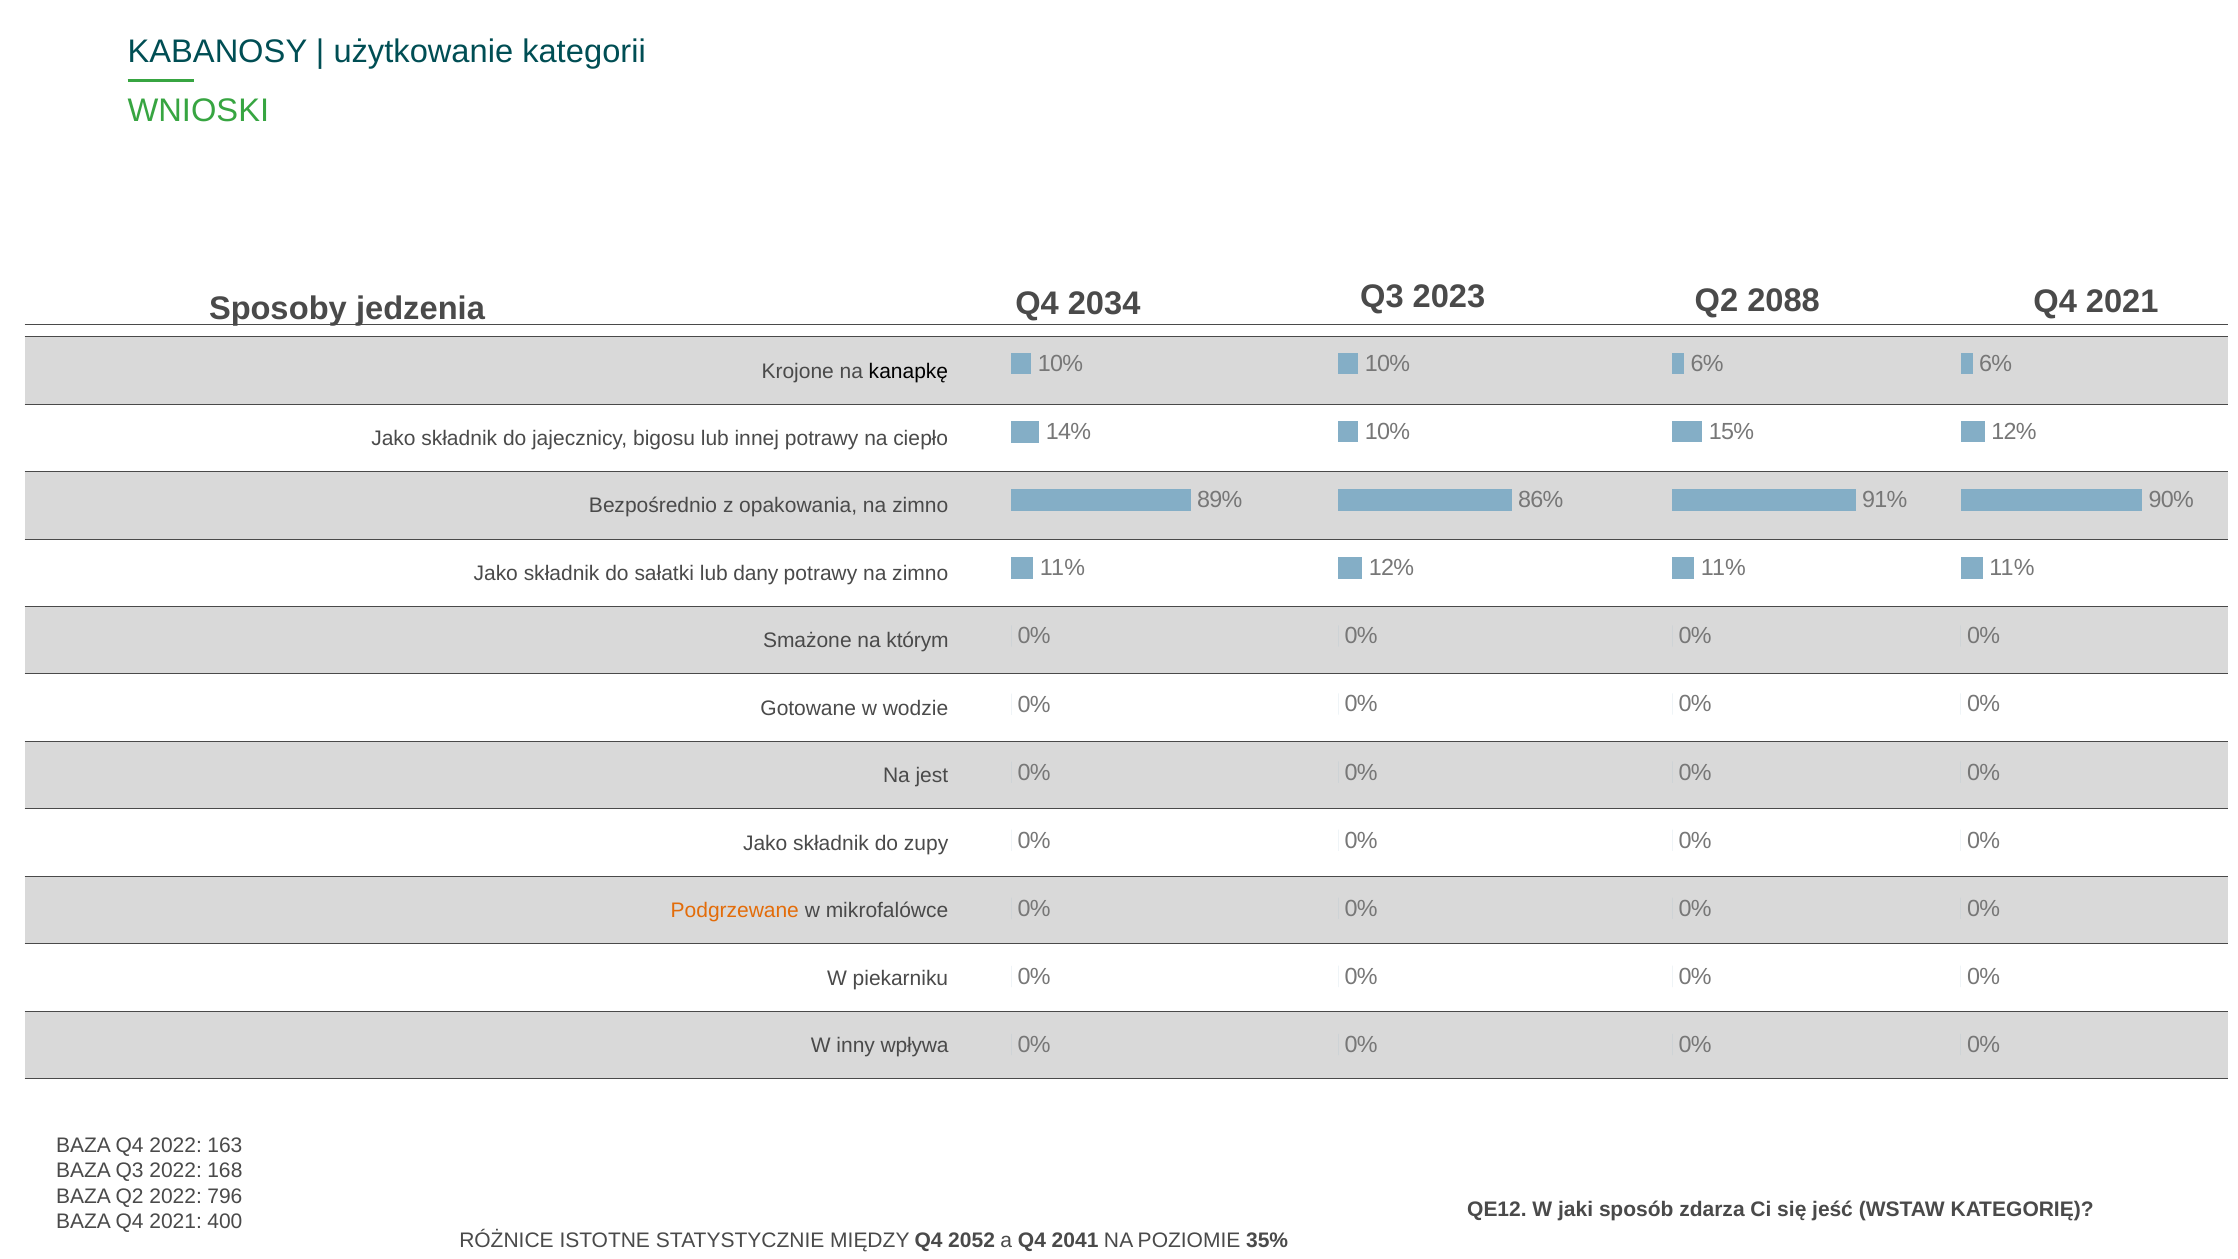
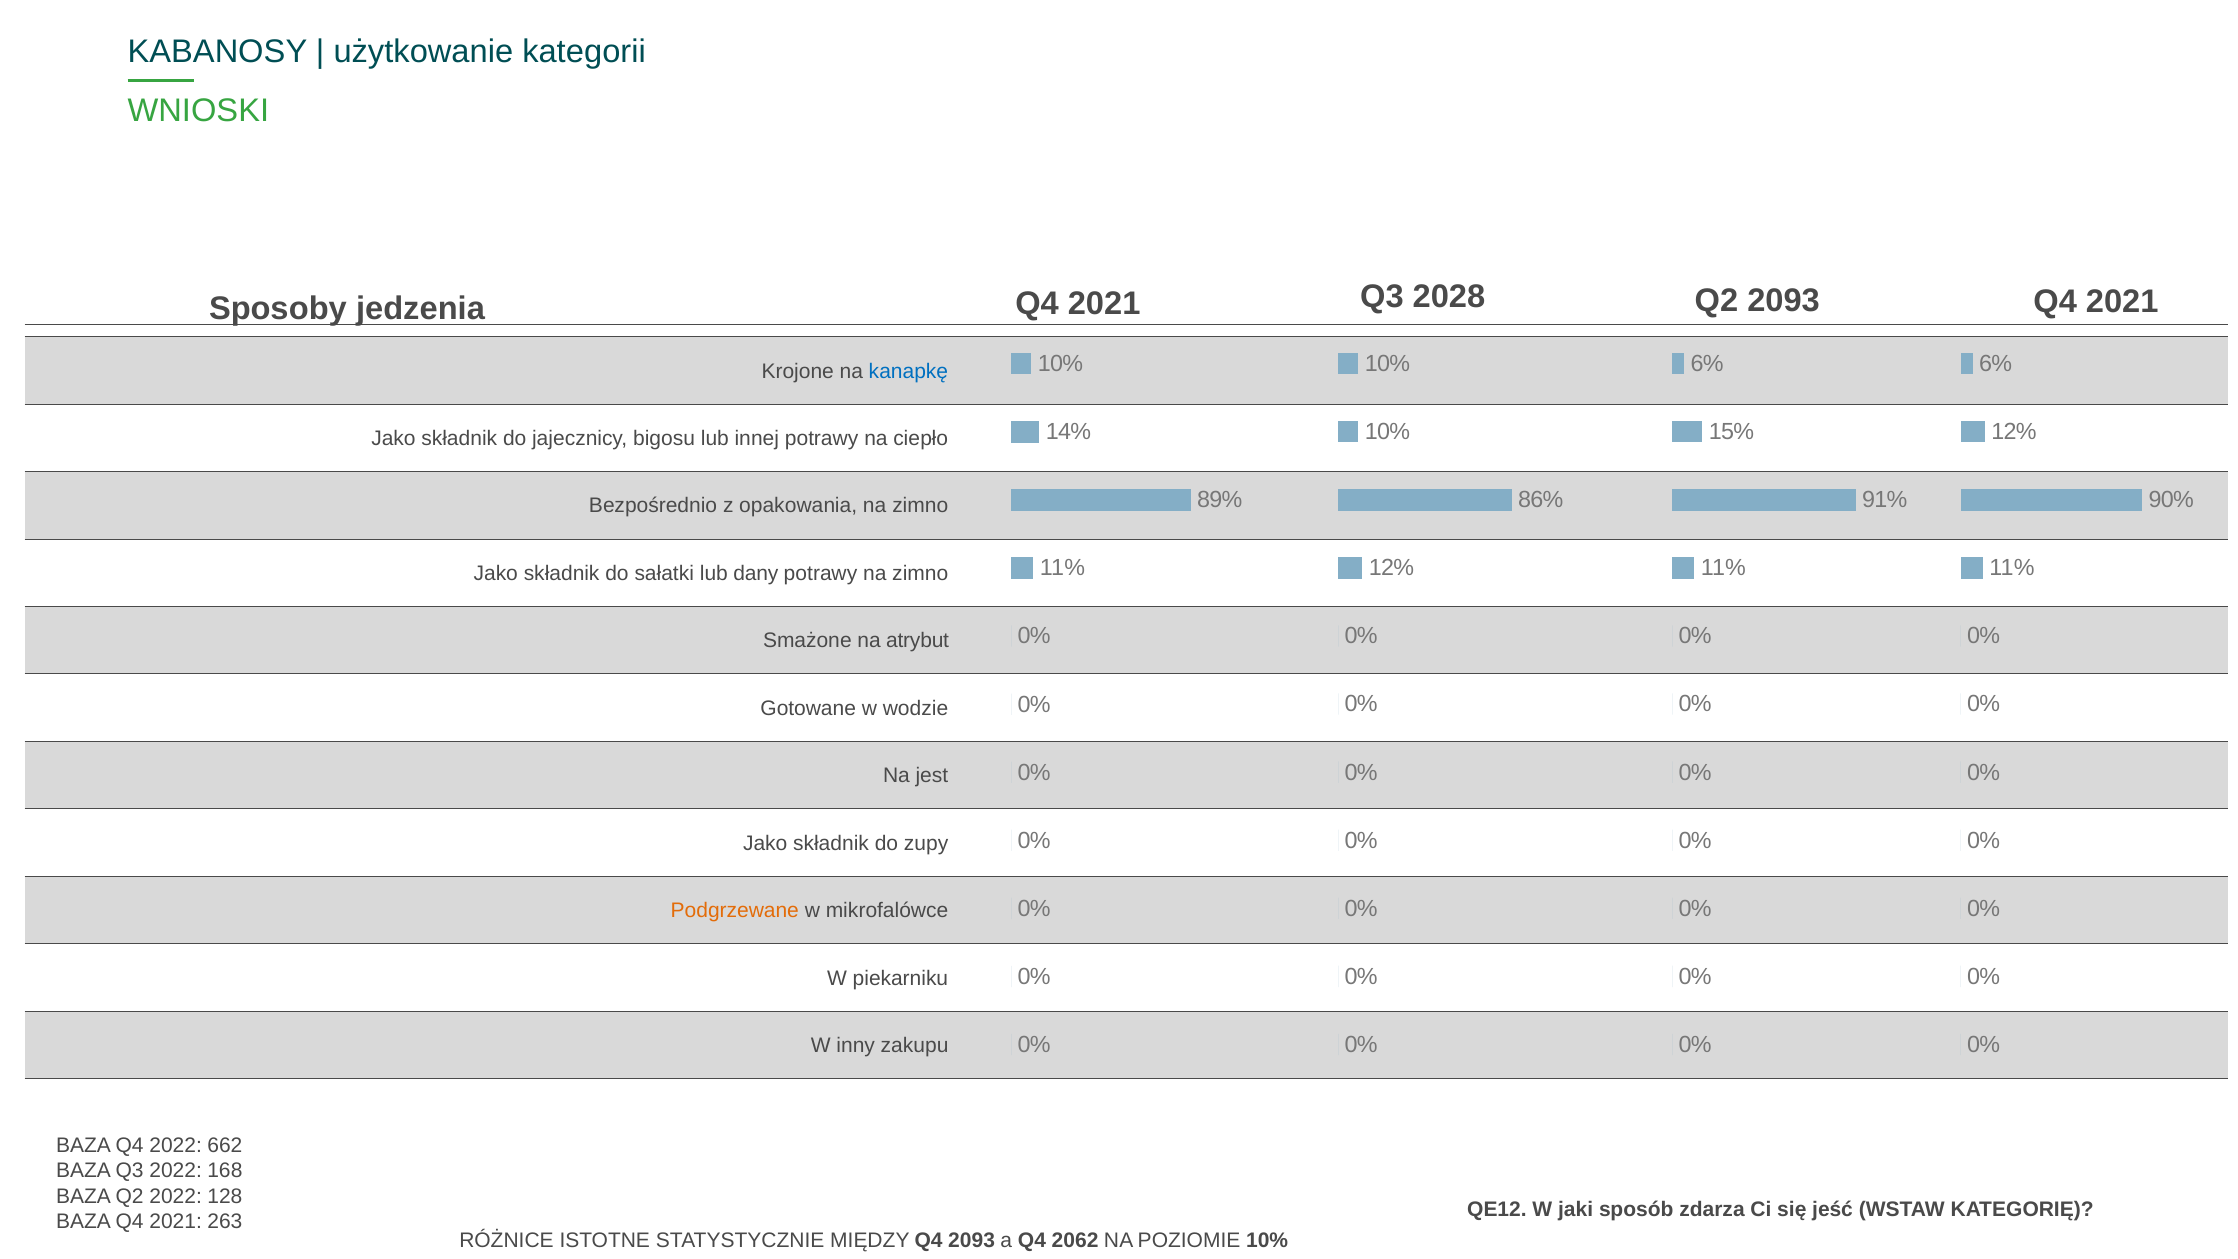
2023: 2023 -> 2028 (1449, 297)
Q2 2088: 2088 -> 2093 (1784, 301)
2034: 2034 -> 2021 (1104, 303)
kanapkę colour: black -> blue (908, 371)
którym: którym -> atrybut (918, 641)
wpływa: wpływa -> zakupu (915, 1046)
163: 163 -> 662 (225, 1146)
796: 796 -> 128 (225, 1196)
400: 400 -> 263 (225, 1221)
Q4 2052: 2052 -> 2093 (972, 1241)
2041: 2041 -> 2062 (1075, 1241)
POZIOMIE 35%: 35% -> 10% (1267, 1241)
